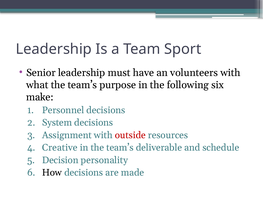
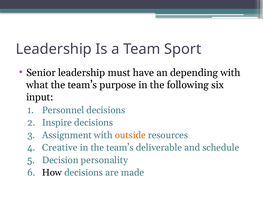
volunteers: volunteers -> depending (194, 73)
make: make -> input (40, 97)
System: System -> Inspire (57, 123)
outside colour: red -> orange (130, 135)
